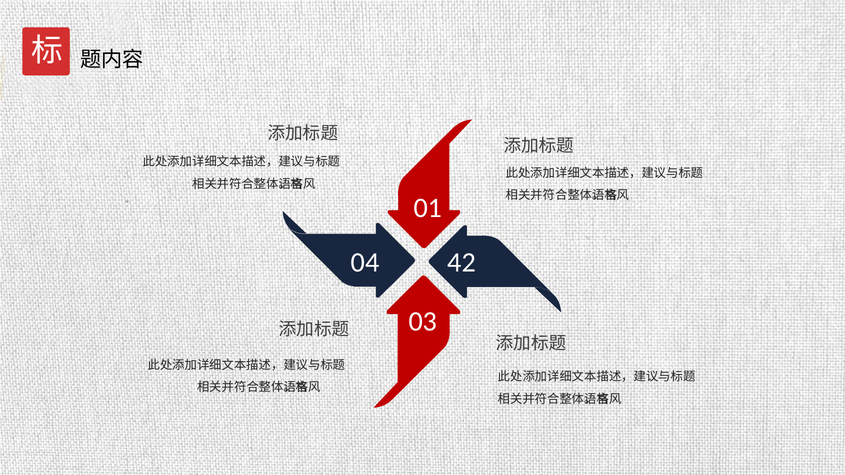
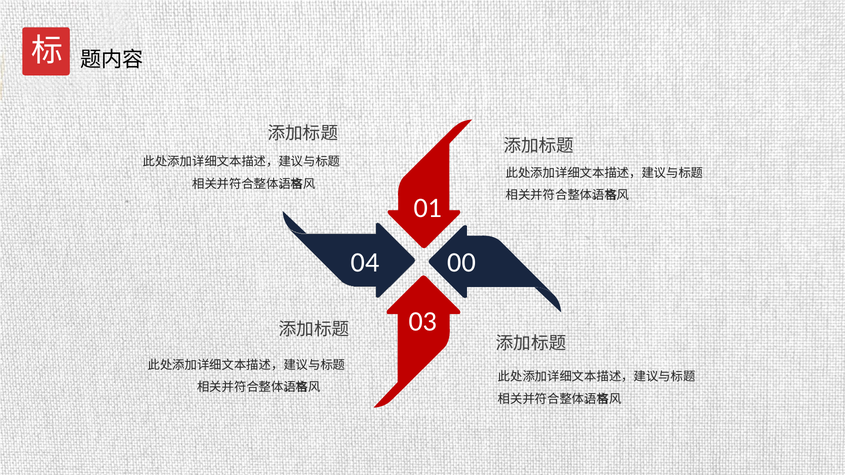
42: 42 -> 00 (462, 263)
